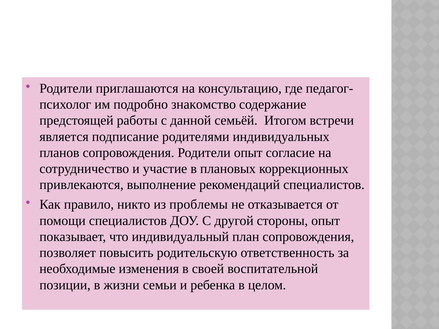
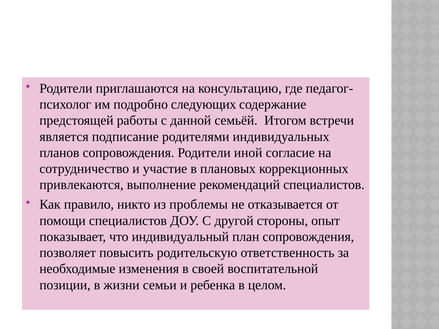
знакомство: знакомство -> следующих (204, 105)
Родители опыт: опыт -> иной (248, 153)
